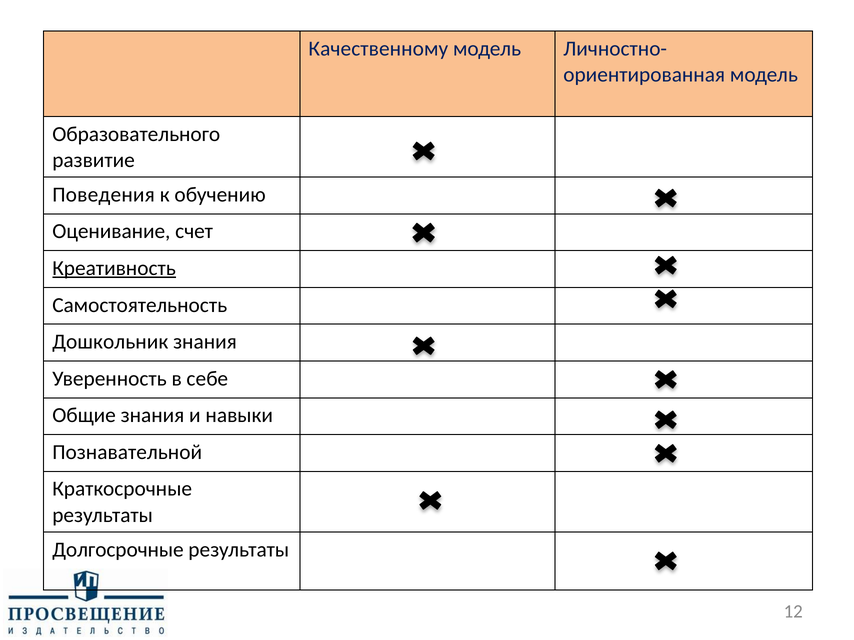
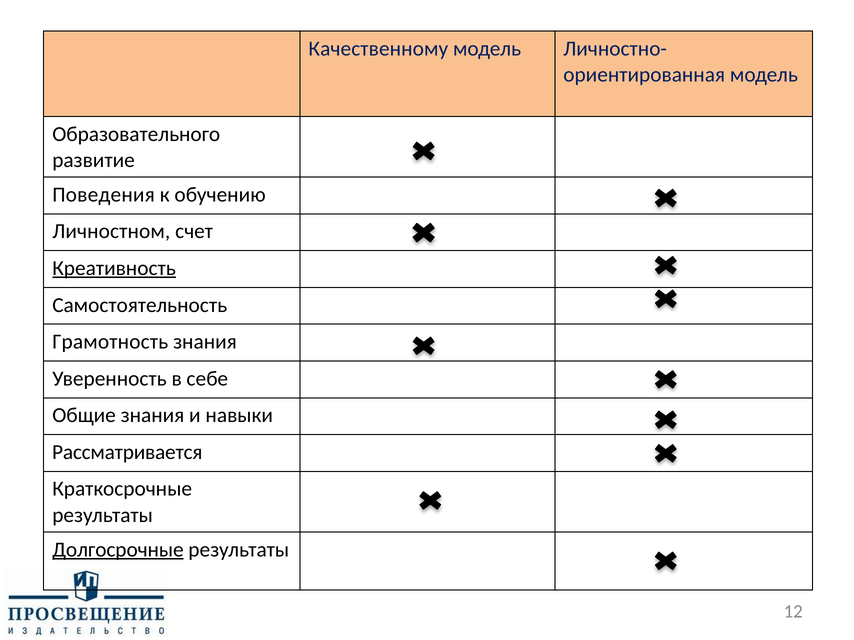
Оценивание: Оценивание -> Личностном (111, 232)
Дошкольник: Дошкольник -> Грамотность (110, 342)
Познавательной: Познавательной -> Рассматривается (127, 453)
Долгосрочные underline: none -> present (118, 550)
